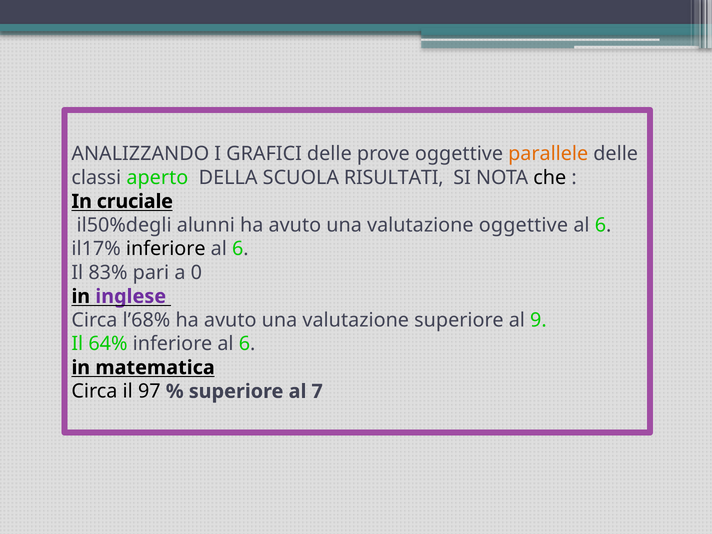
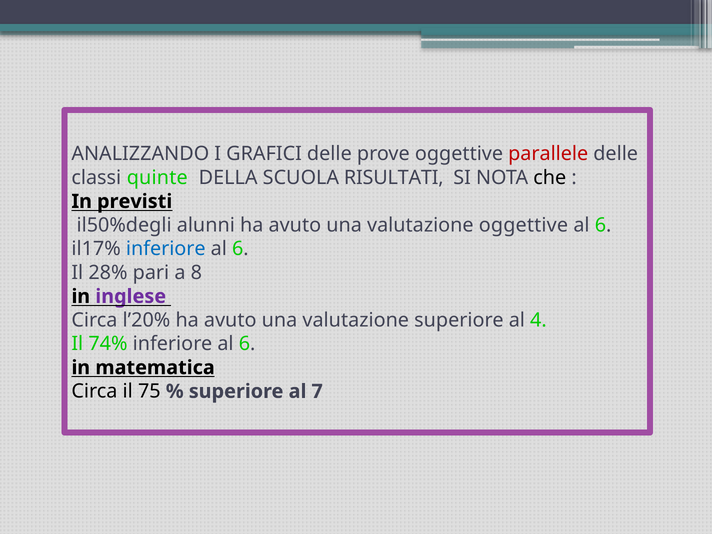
parallele colour: orange -> red (548, 154)
aperto: aperto -> quinte (157, 178)
cruciale: cruciale -> previsti (135, 201)
inferiore colour: black -> blue (166, 249)
83%: 83% -> 28% (108, 273)
0: 0 -> 8 (196, 273)
l’68%: l’68% -> l’20% (146, 320)
9: 9 -> 4 (538, 320)
64%: 64% -> 74% (108, 344)
97: 97 -> 75 (149, 391)
